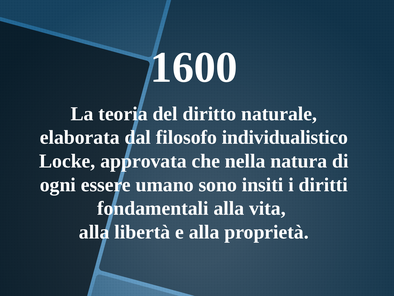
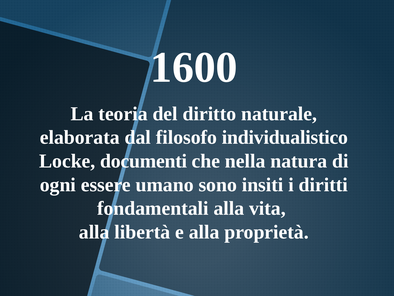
approvata: approvata -> documenti (144, 161)
